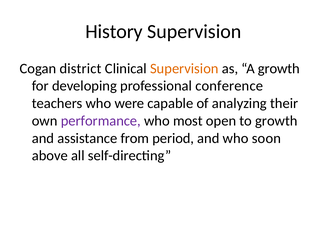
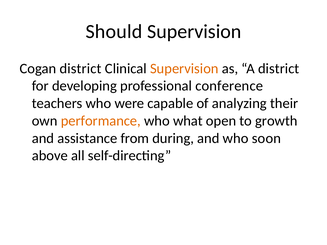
History: History -> Should (114, 32)
A growth: growth -> district (279, 69)
performance colour: purple -> orange (101, 121)
most: most -> what (188, 121)
period: period -> during (173, 138)
